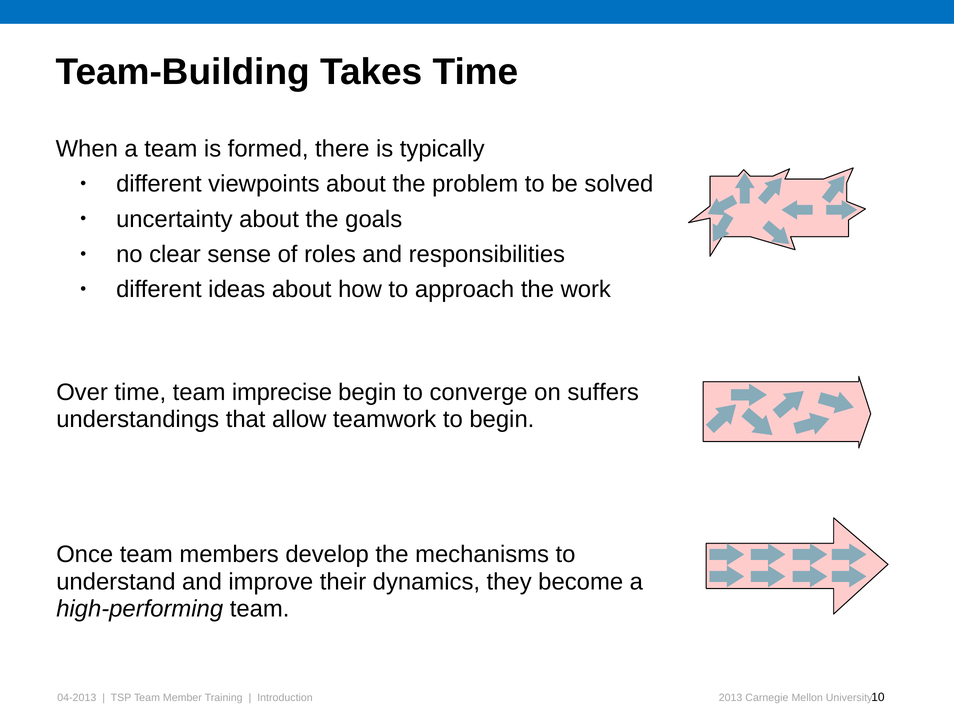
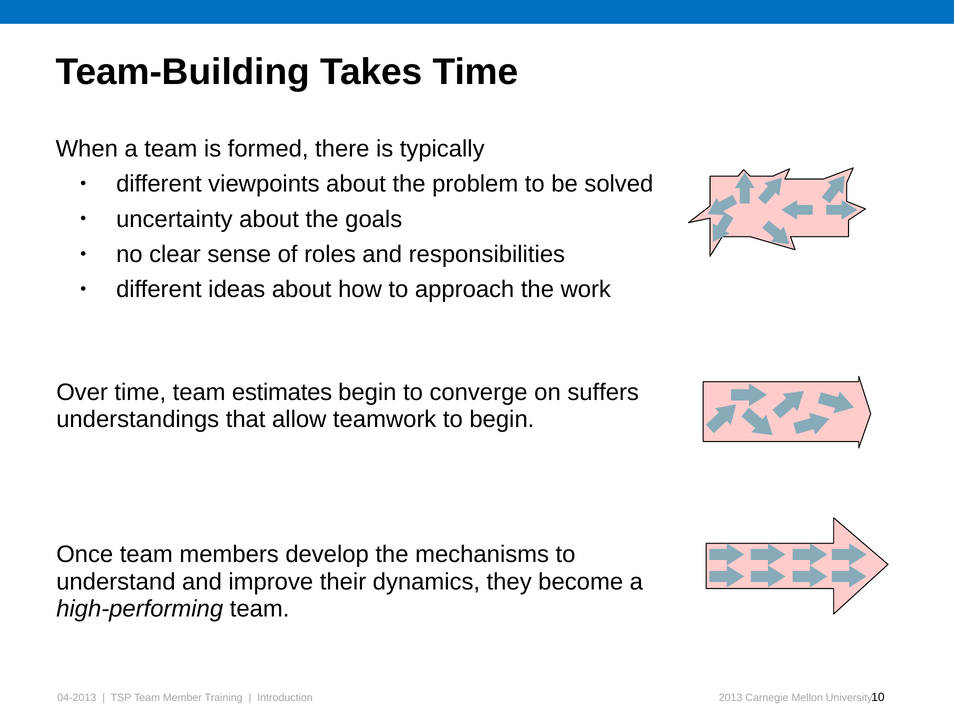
imprecise: imprecise -> estimates (282, 393)
